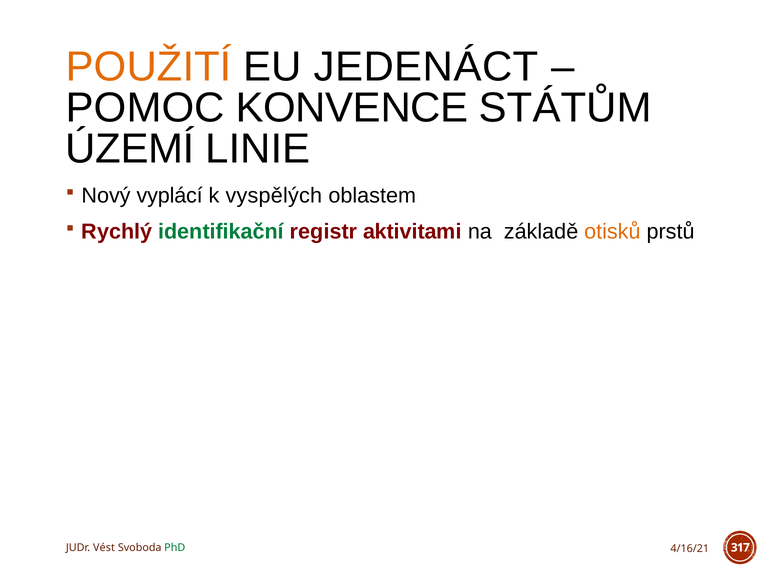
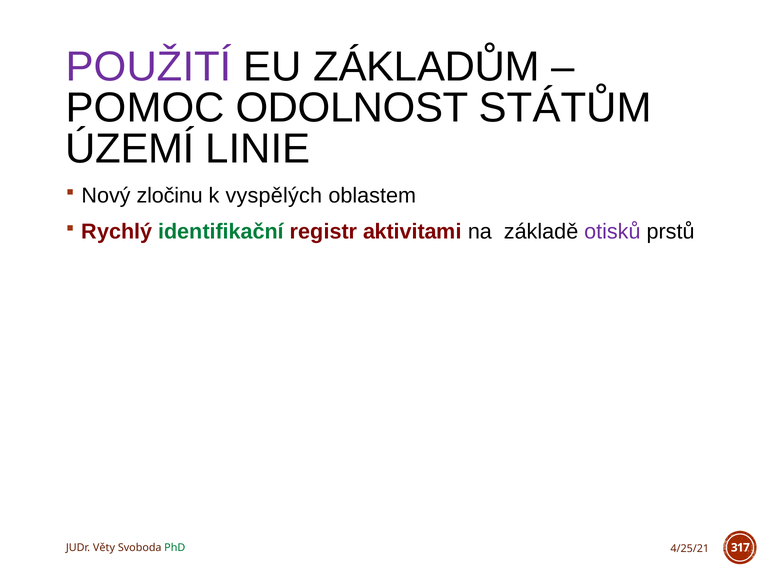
POUŽITÍ colour: orange -> purple (149, 67)
JEDENÁCT: JEDENÁCT -> ZÁKLADŮM (427, 67)
KONVENCE: KONVENCE -> ODOLNOST (352, 108)
vyplácí: vyplácí -> zločinu (170, 195)
otisků colour: orange -> purple (612, 232)
Vést: Vést -> Věty (104, 548)
4/16/21: 4/16/21 -> 4/25/21 (690, 549)
